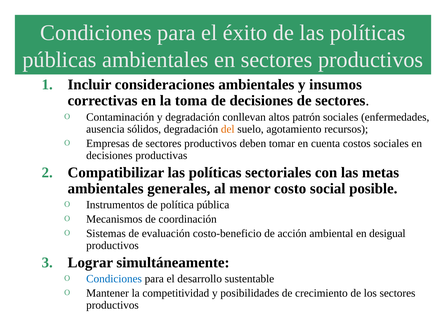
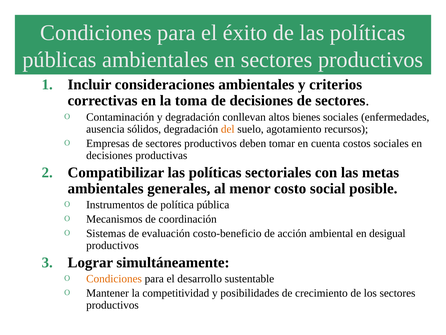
insumos: insumos -> criterios (336, 85)
patrón: patrón -> bienes (306, 117)
Condiciones colour: blue -> orange (114, 278)
